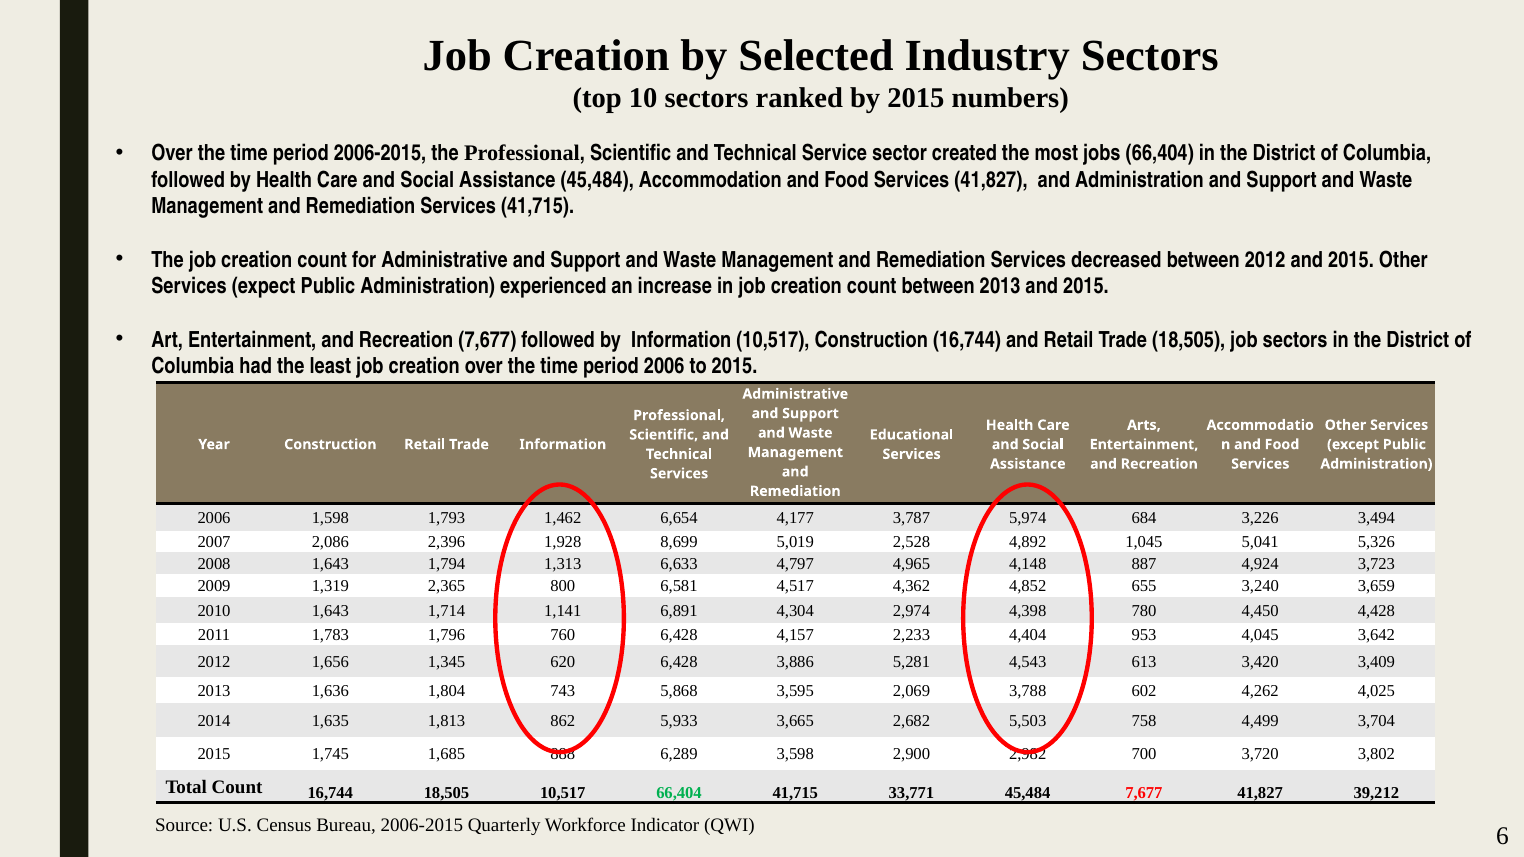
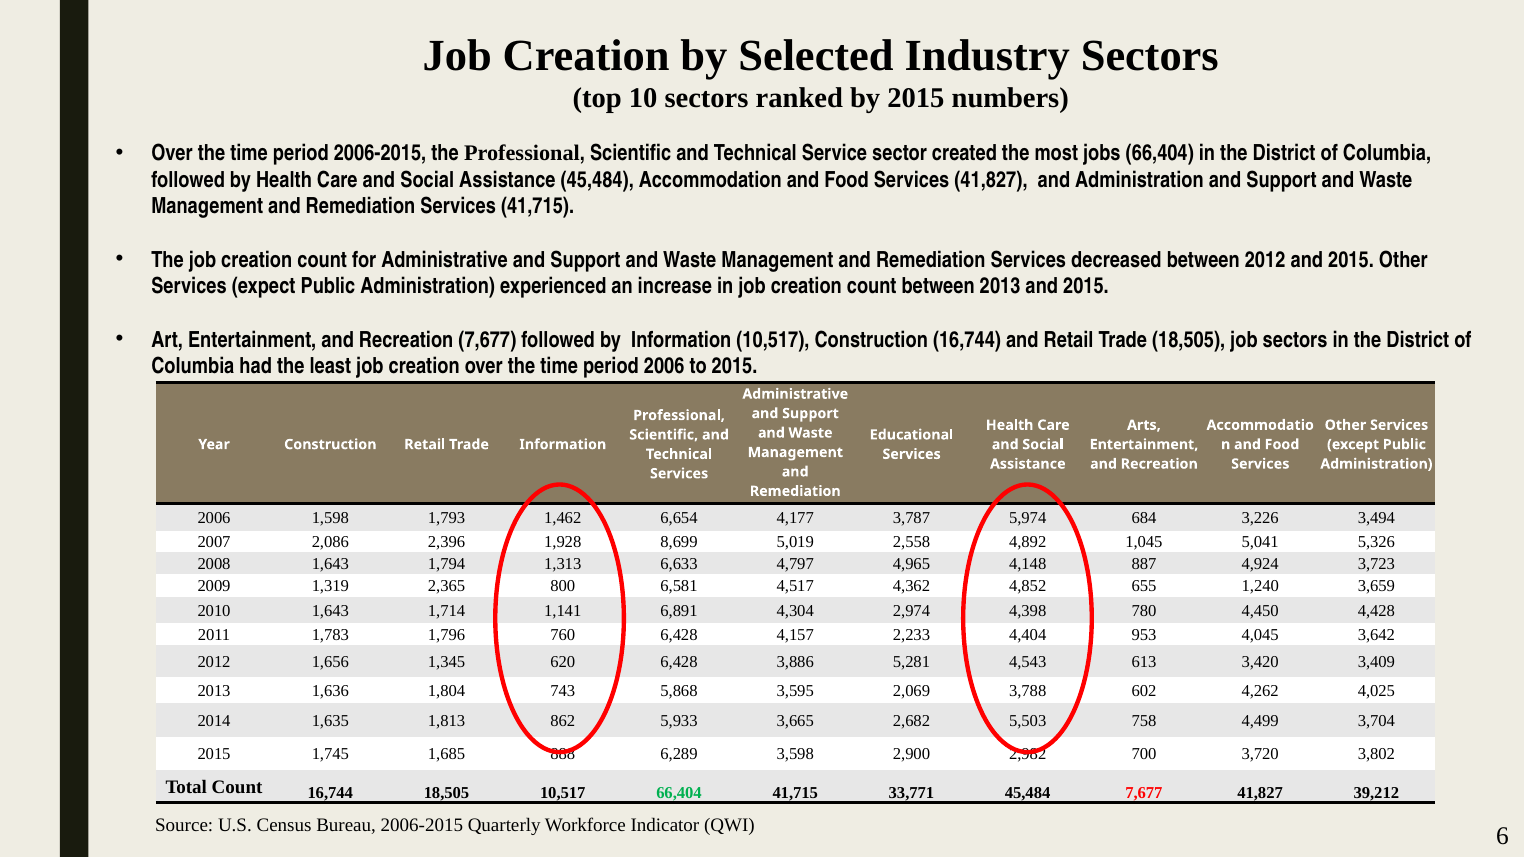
2,528: 2,528 -> 2,558 (912, 542)
3,240: 3,240 -> 1,240 (1260, 586)
